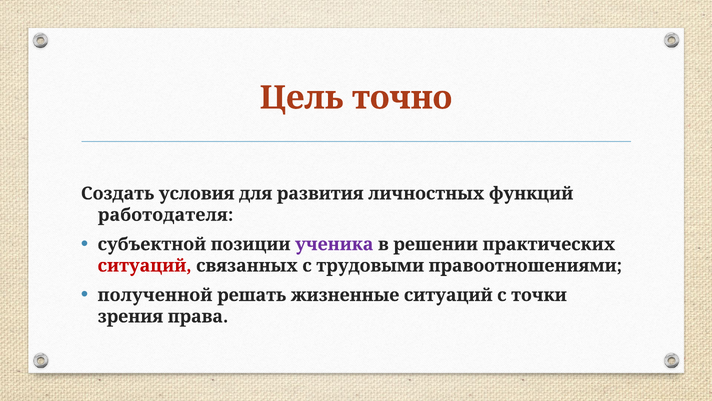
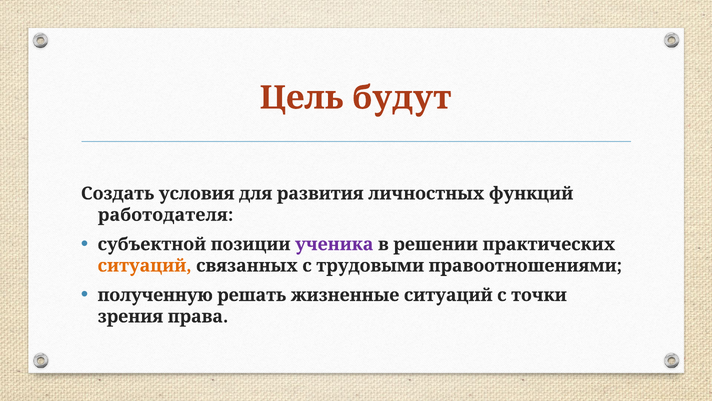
точно: точно -> будут (402, 98)
ситуаций colour: red -> orange (145, 265)
полученной: полученной -> полученную (155, 295)
